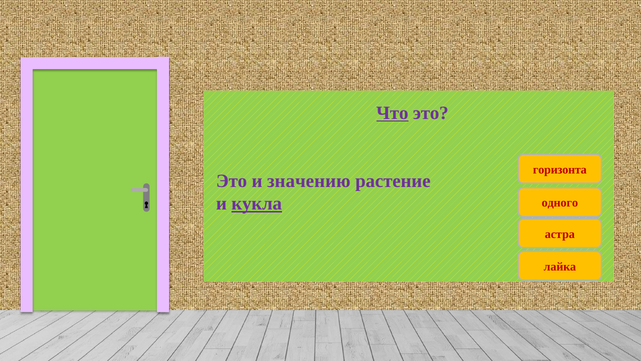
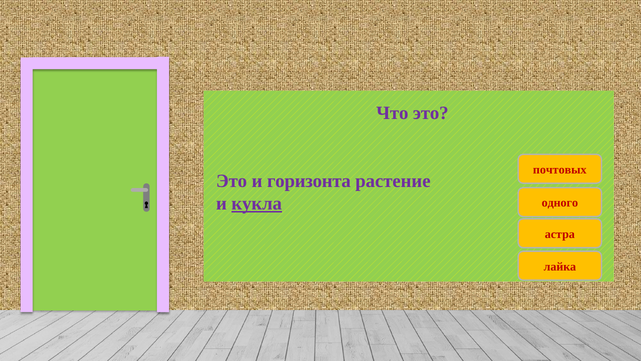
Что underline: present -> none (392, 113)
горизонта: горизонта -> почтовых (560, 169)
значению: значению -> горизонта (309, 181)
